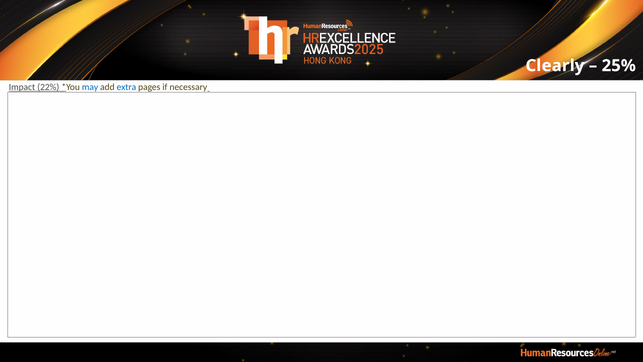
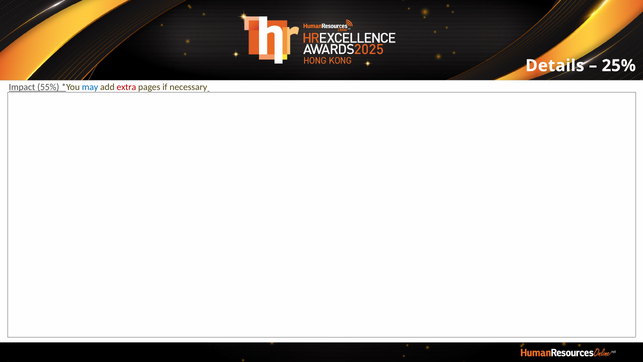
Clearly: Clearly -> Details (555, 66)
22%: 22% -> 55% (48, 87)
extra colour: blue -> red (126, 87)
